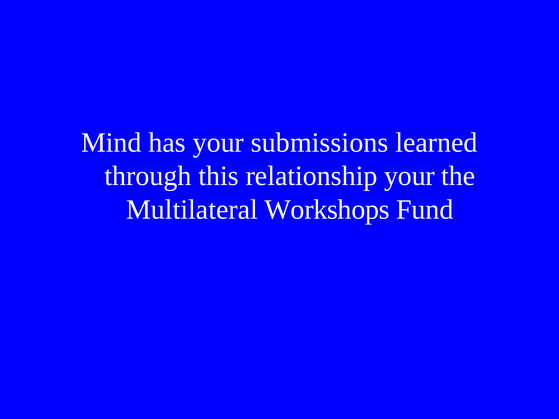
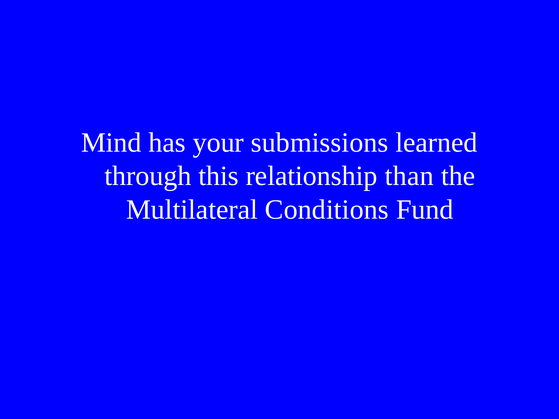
relationship your: your -> than (409, 176)
Workshops: Workshops -> Conditions (327, 210)
